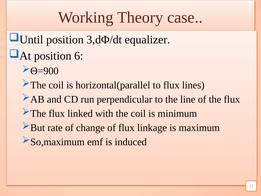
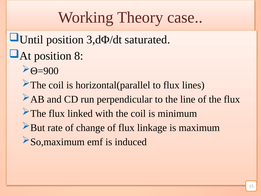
equalizer: equalizer -> saturated (147, 40)
6: 6 -> 8 (79, 56)
